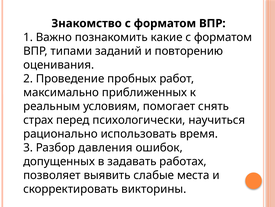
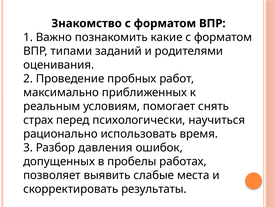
повторению: повторению -> родителями (189, 51)
задавать: задавать -> пробелы (132, 161)
викторины: викторины -> результаты (154, 188)
